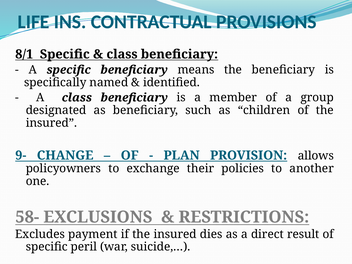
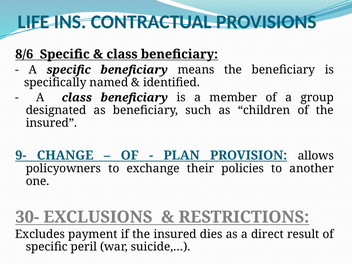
8/1: 8/1 -> 8/6 (24, 54)
58-: 58- -> 30- (27, 217)
